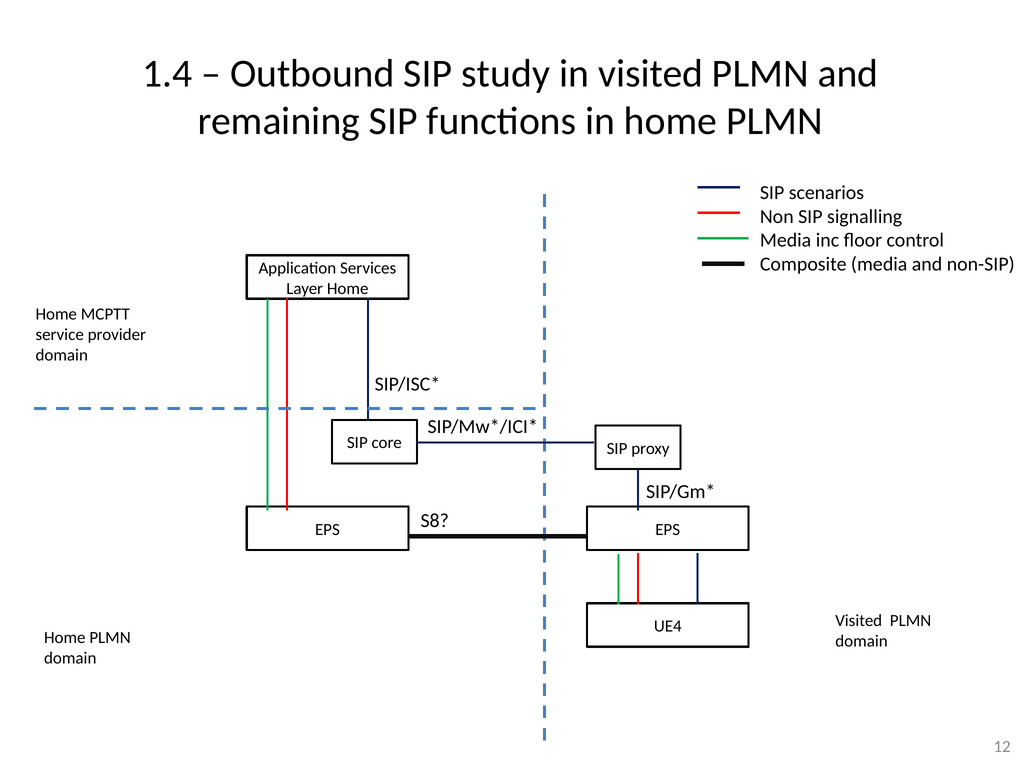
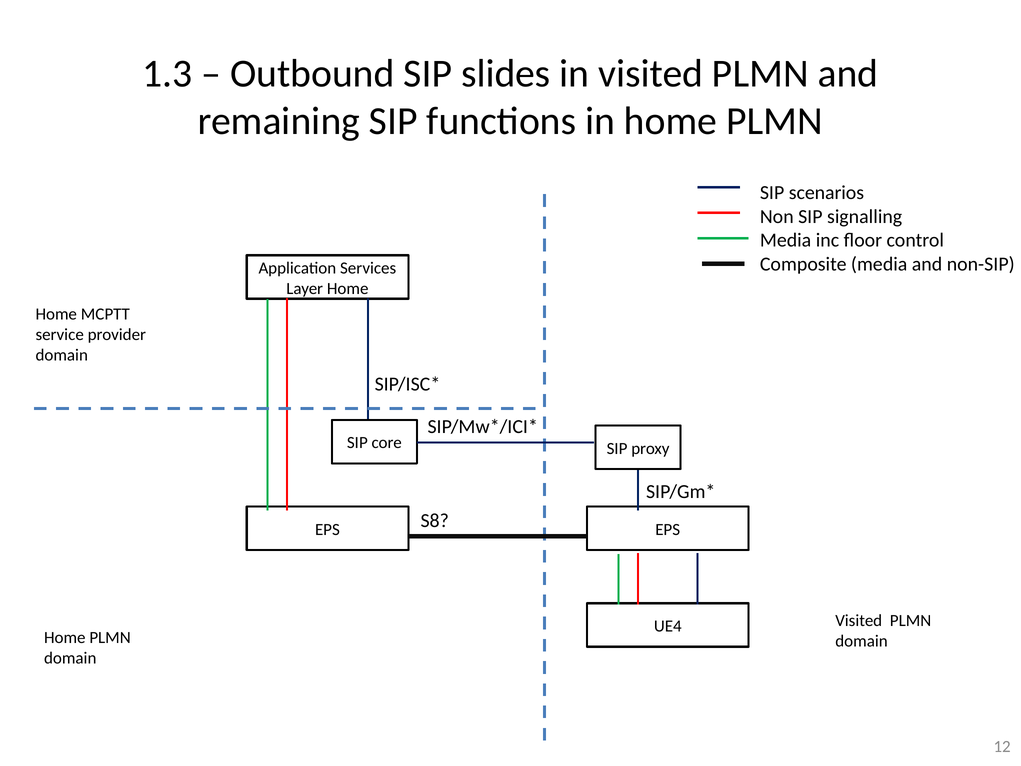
1.4: 1.4 -> 1.3 (167, 73)
study: study -> slides (506, 73)
